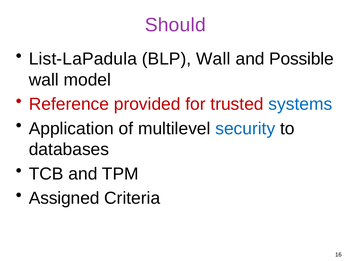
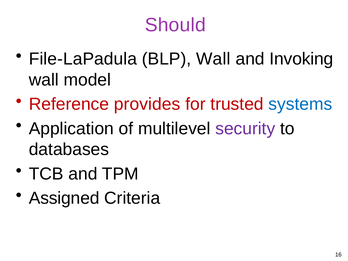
List-LaPadula: List-LaPadula -> File-LaPadula (83, 59)
Possible: Possible -> Invoking (301, 59)
provided: provided -> provides (147, 104)
security colour: blue -> purple (245, 129)
